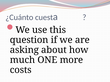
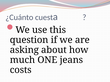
more: more -> jeans (71, 60)
